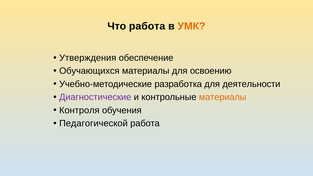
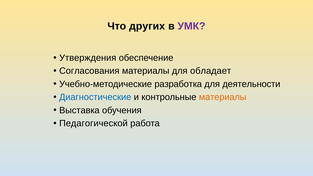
Что работа: работа -> других (147, 26)
УМК colour: orange -> purple (192, 26)
Обучающихся: Обучающихся -> Согласования (89, 71)
освоению: освоению -> обладает (211, 71)
Диагностические colour: purple -> blue (95, 97)
Контроля: Контроля -> Выставка (79, 110)
